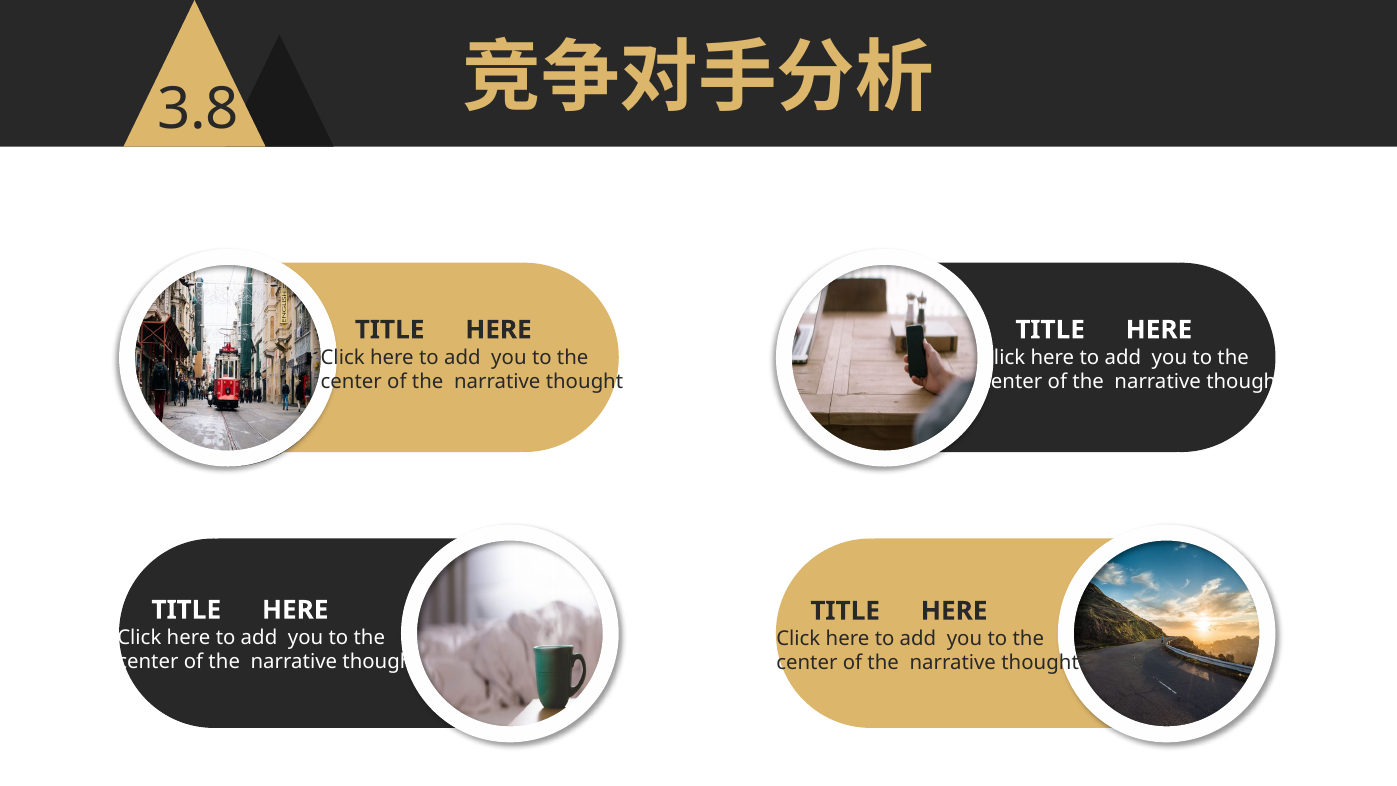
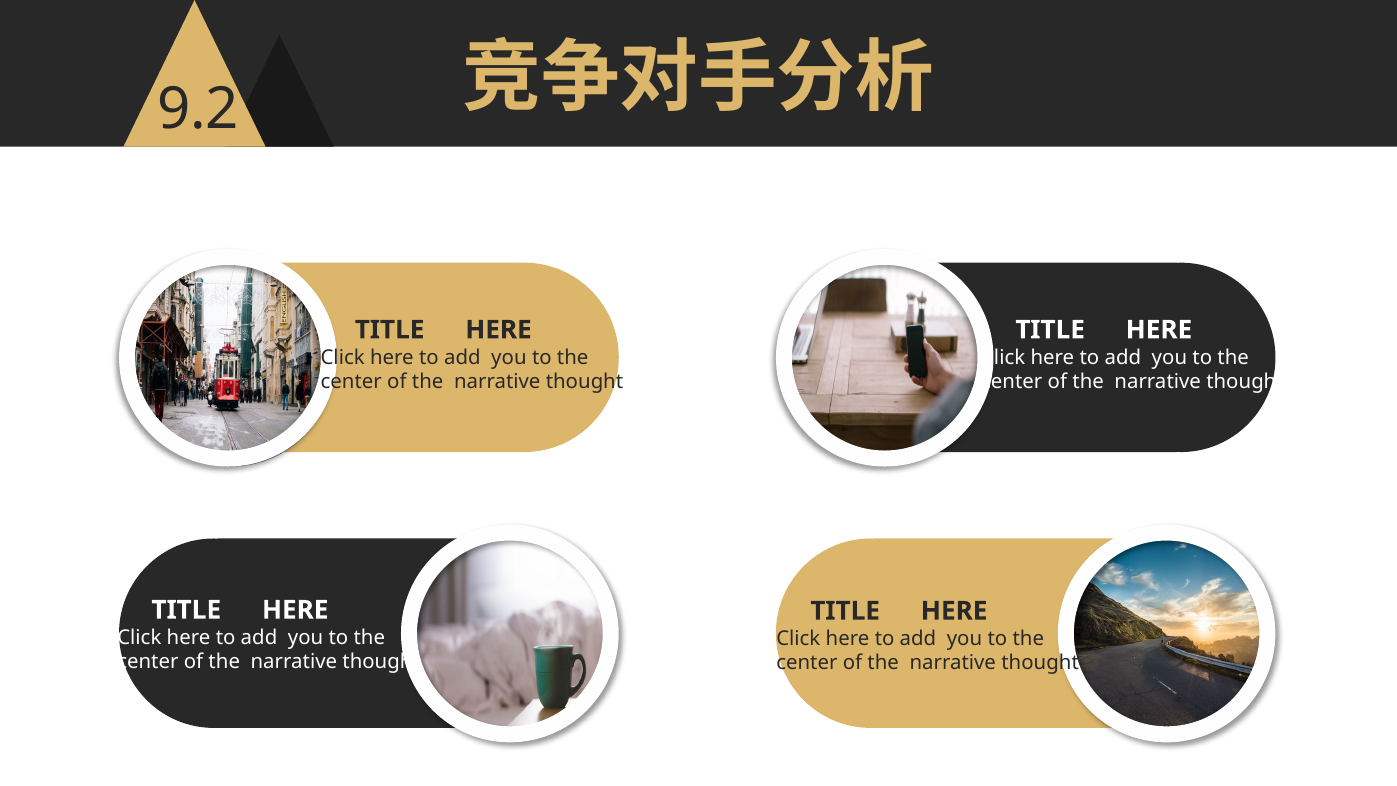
3.8: 3.8 -> 9.2 (198, 110)
